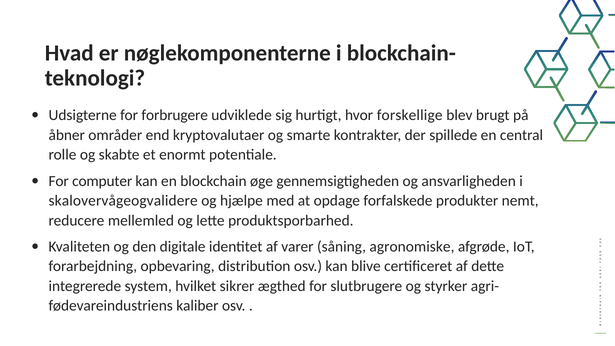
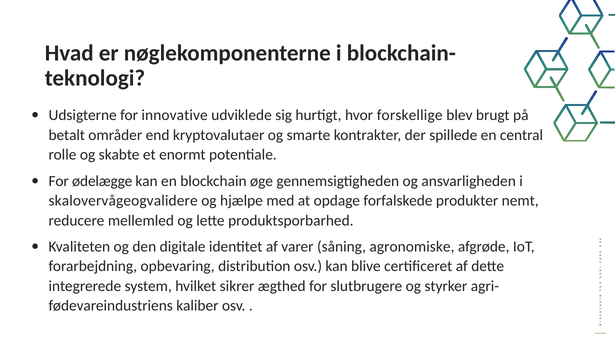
forbrugere: forbrugere -> innovative (175, 115)
åbner: åbner -> betalt (67, 135)
computer: computer -> ødelægge (102, 181)
